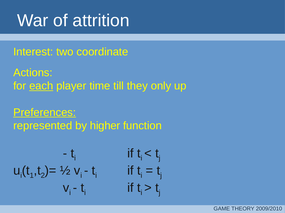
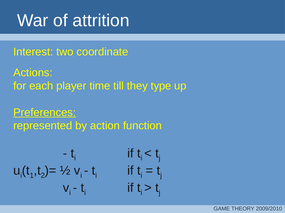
each underline: present -> none (41, 86)
only: only -> type (161, 86)
higher: higher -> action (105, 126)
